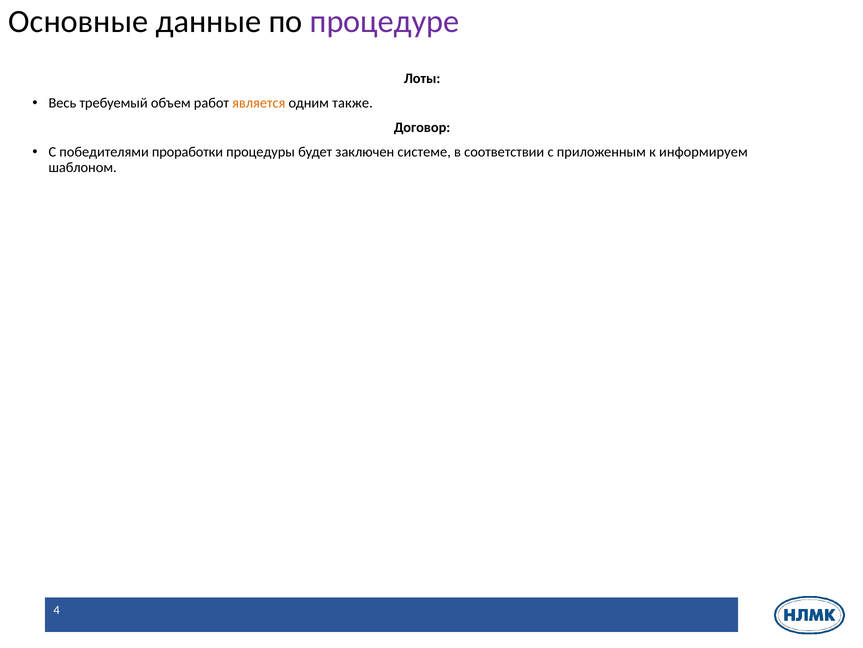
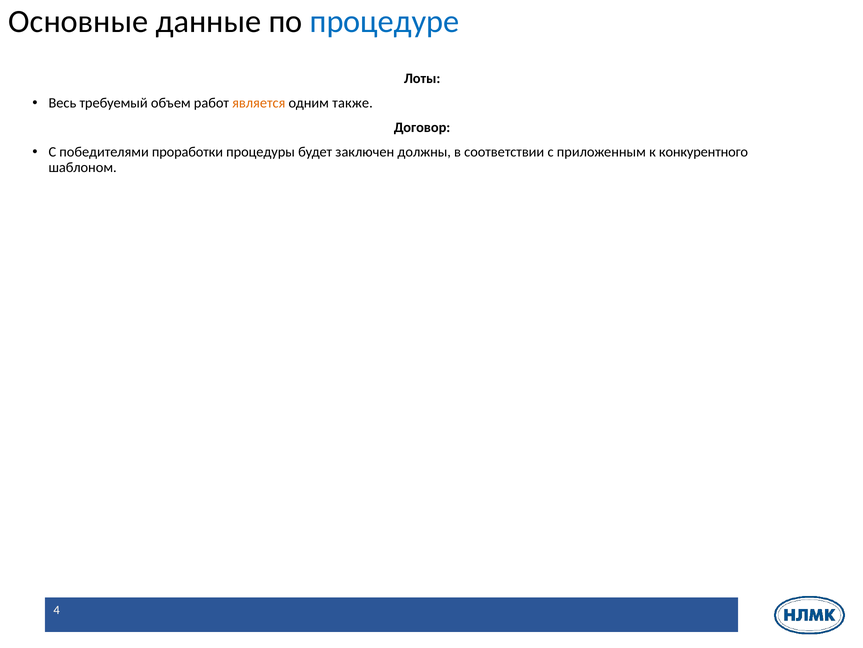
процедуре colour: purple -> blue (385, 22)
системе: системе -> должны (424, 152)
информируем: информируем -> конкурентного (704, 152)
